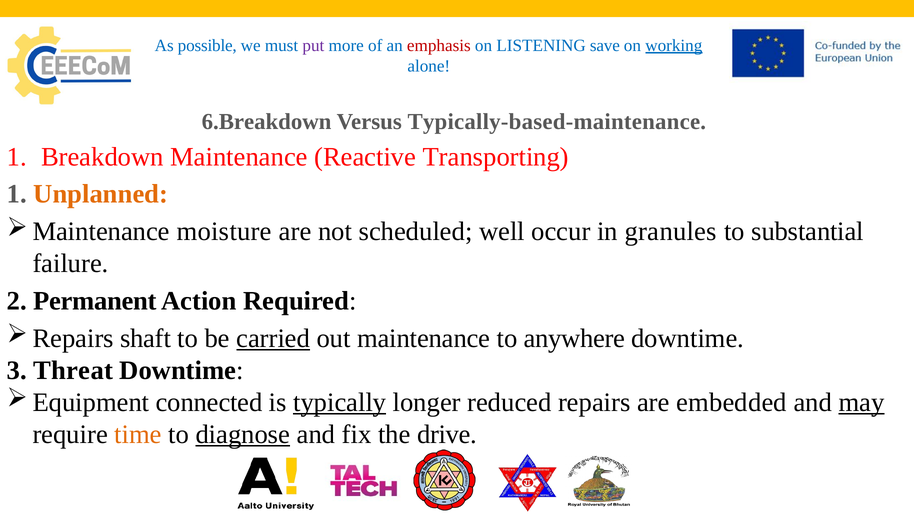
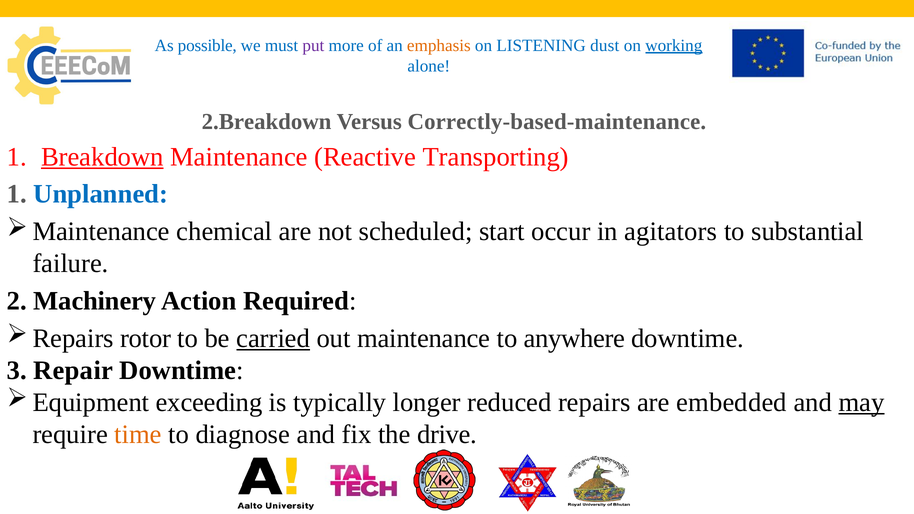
emphasis colour: red -> orange (439, 45)
save: save -> dust (605, 45)
6.Breakdown: 6.Breakdown -> 2.Breakdown (267, 122)
Typically-based-maintenance: Typically-based-maintenance -> Correctly-based-maintenance (557, 122)
Breakdown underline: none -> present (102, 157)
Unplanned colour: orange -> blue (101, 194)
moisture: moisture -> chemical (224, 232)
well: well -> start (502, 232)
granules: granules -> agitators (671, 232)
Permanent: Permanent -> Machinery (95, 301)
shaft: shaft -> rotor (146, 338)
Threat: Threat -> Repair (73, 370)
connected: connected -> exceeding (209, 402)
typically underline: present -> none (340, 402)
diagnose underline: present -> none (243, 434)
